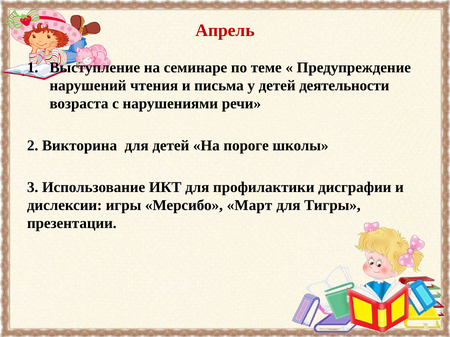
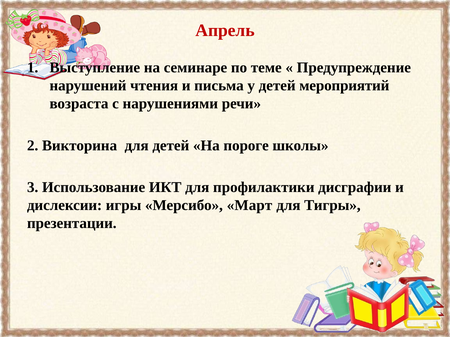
деятельности: деятельности -> мероприятий (344, 86)
